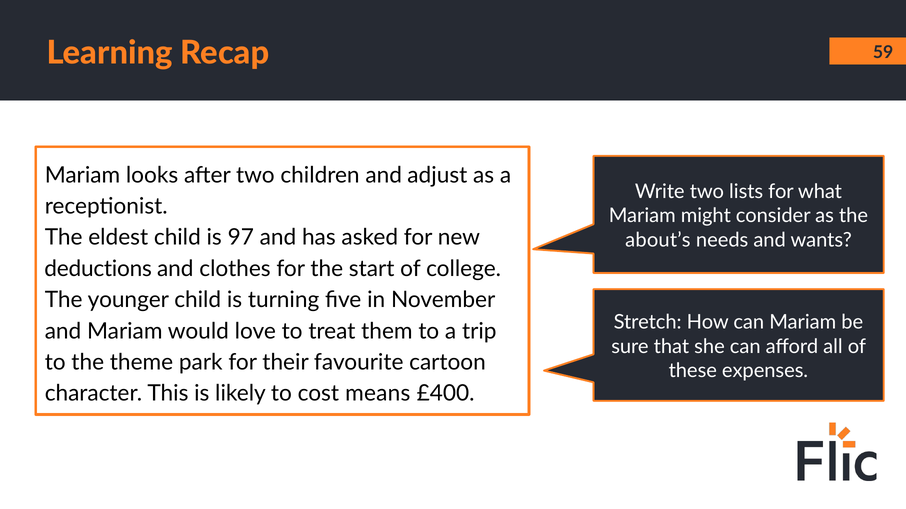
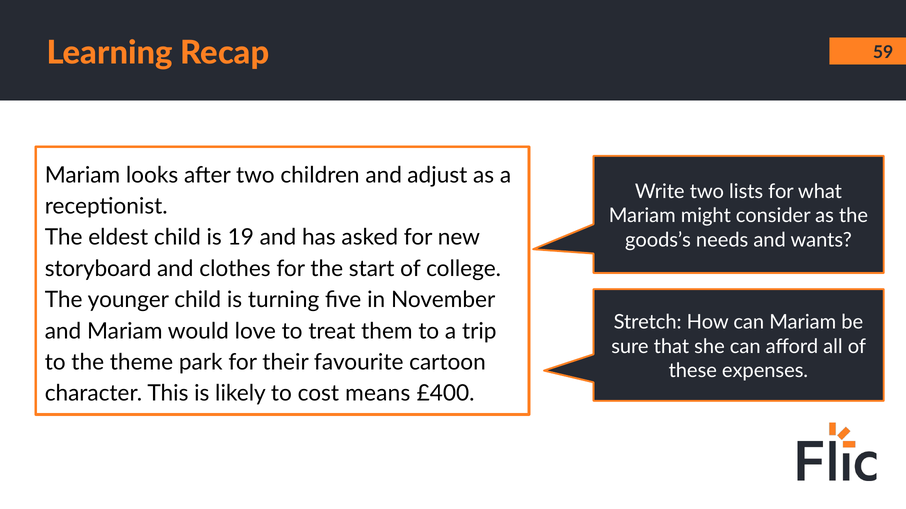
97: 97 -> 19 (241, 238)
about’s: about’s -> goods’s (658, 240)
deductions: deductions -> storyboard (98, 269)
